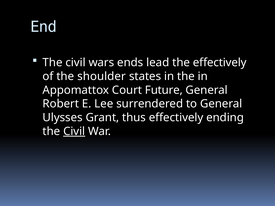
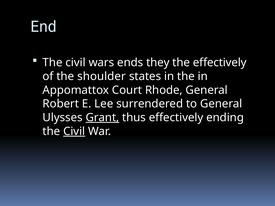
lead: lead -> they (158, 63)
Future: Future -> Rhode (164, 90)
Grant underline: none -> present (102, 118)
